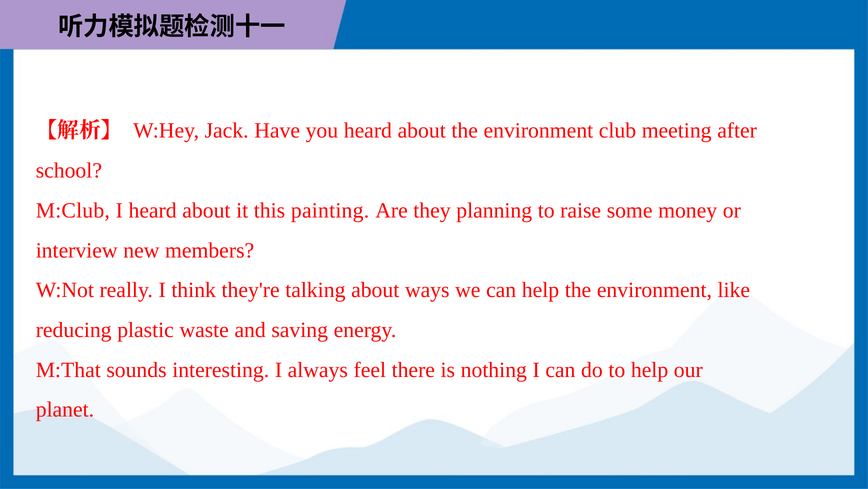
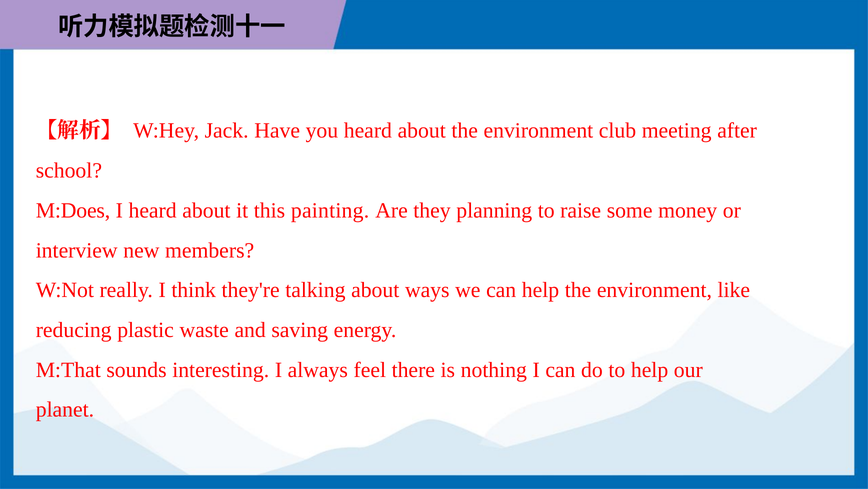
M:Club: M:Club -> M:Does (73, 210)
